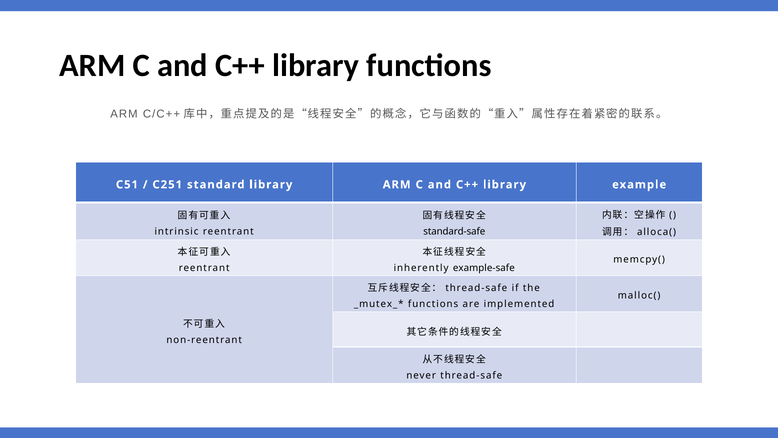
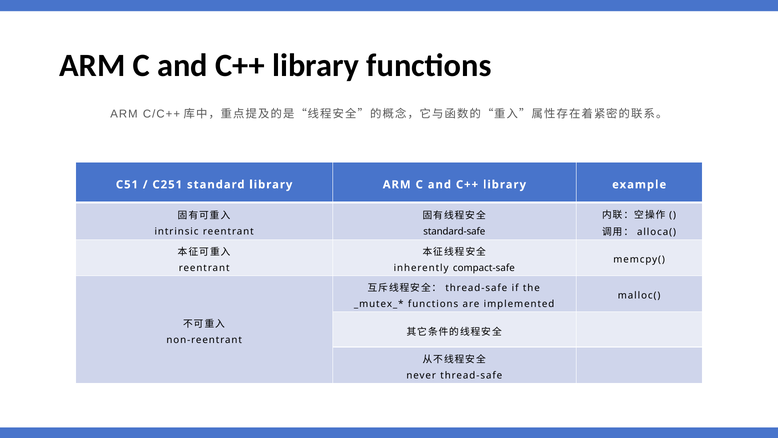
example-safe: example-safe -> compact-safe (484, 268)
